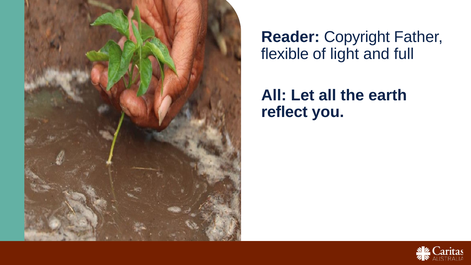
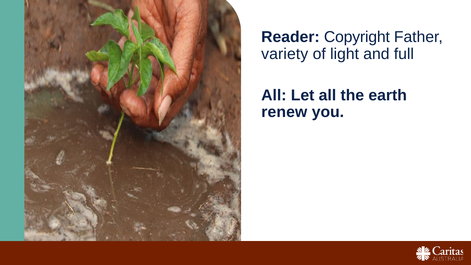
flexible: flexible -> variety (285, 54)
reflect: reflect -> renew (284, 112)
